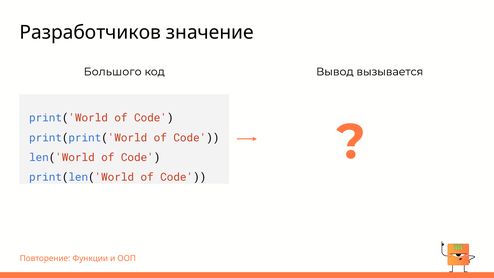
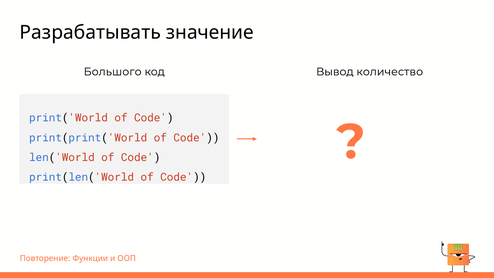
Разработчиков: Разработчиков -> Разрабатывать (90, 32)
вызывается: вызывается -> количество (390, 72)
